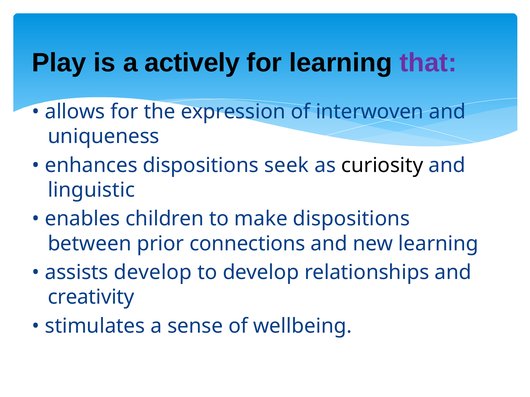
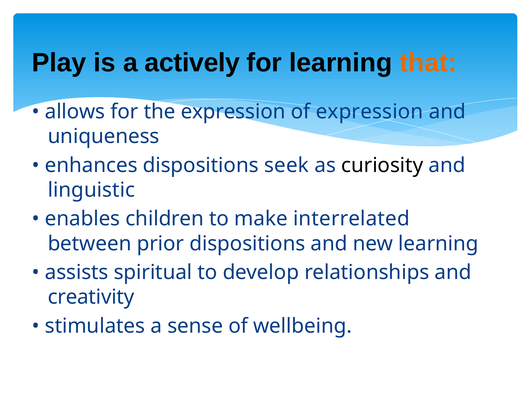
that colour: purple -> orange (428, 63)
of interwoven: interwoven -> expression (370, 112)
make dispositions: dispositions -> interrelated (351, 219)
prior connections: connections -> dispositions (247, 244)
assists develop: develop -> spiritual (153, 273)
